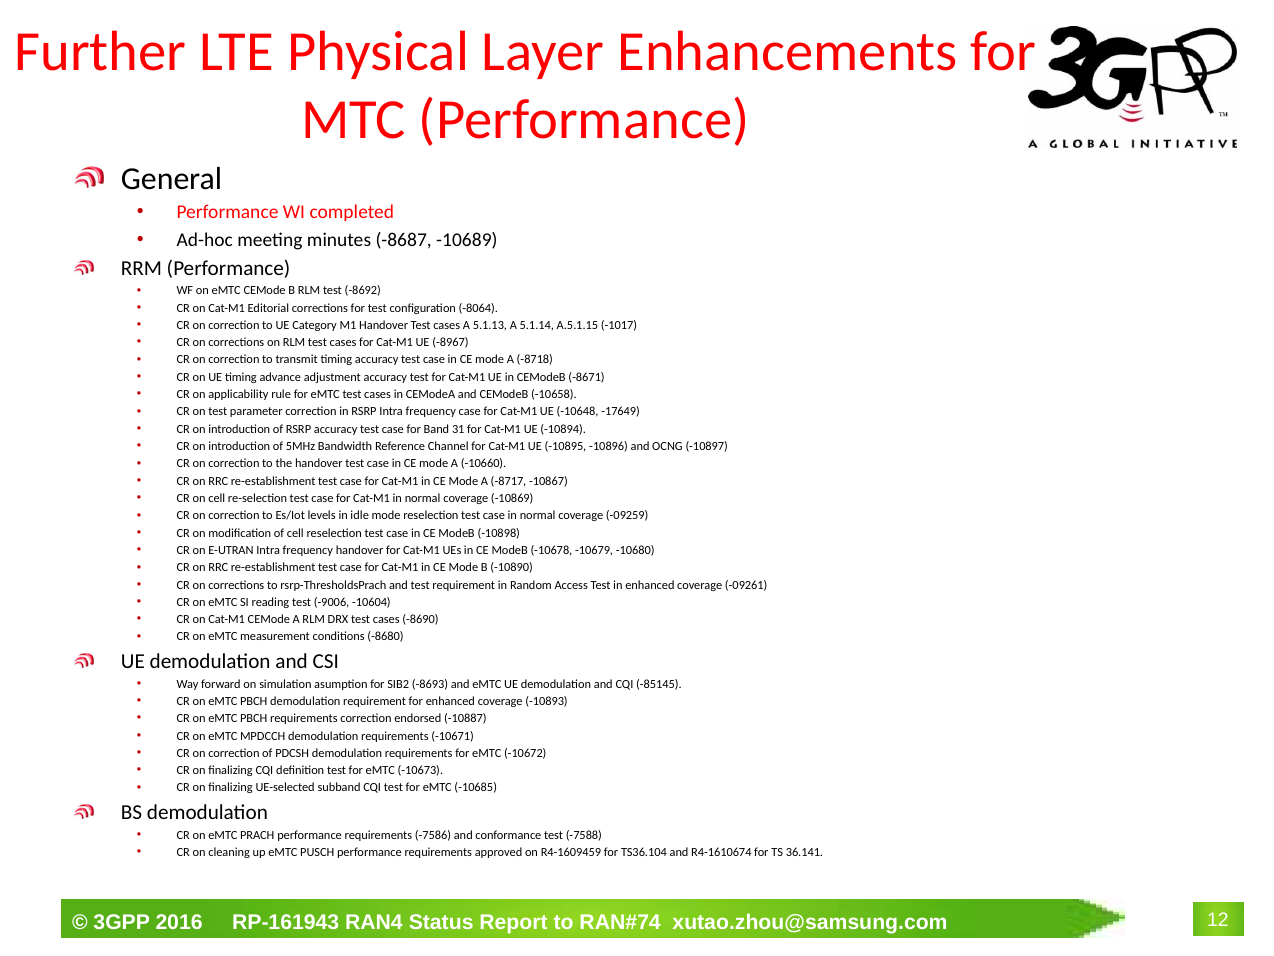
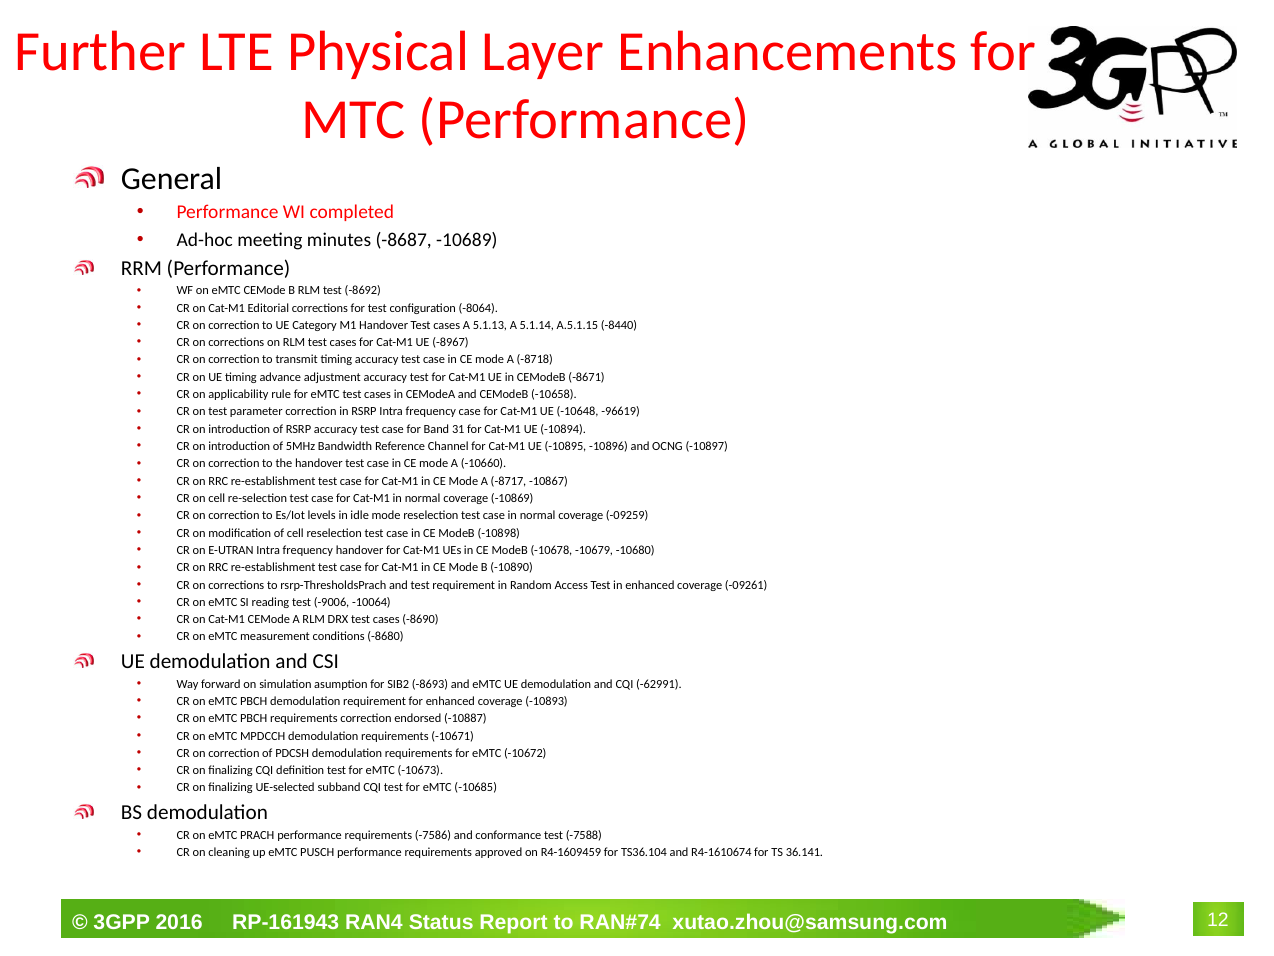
-1017: -1017 -> -8440 (619, 325)
-17649: -17649 -> -96619 (621, 412)
-10604: -10604 -> -10064 (371, 602)
-85145: -85145 -> -62991 (659, 684)
